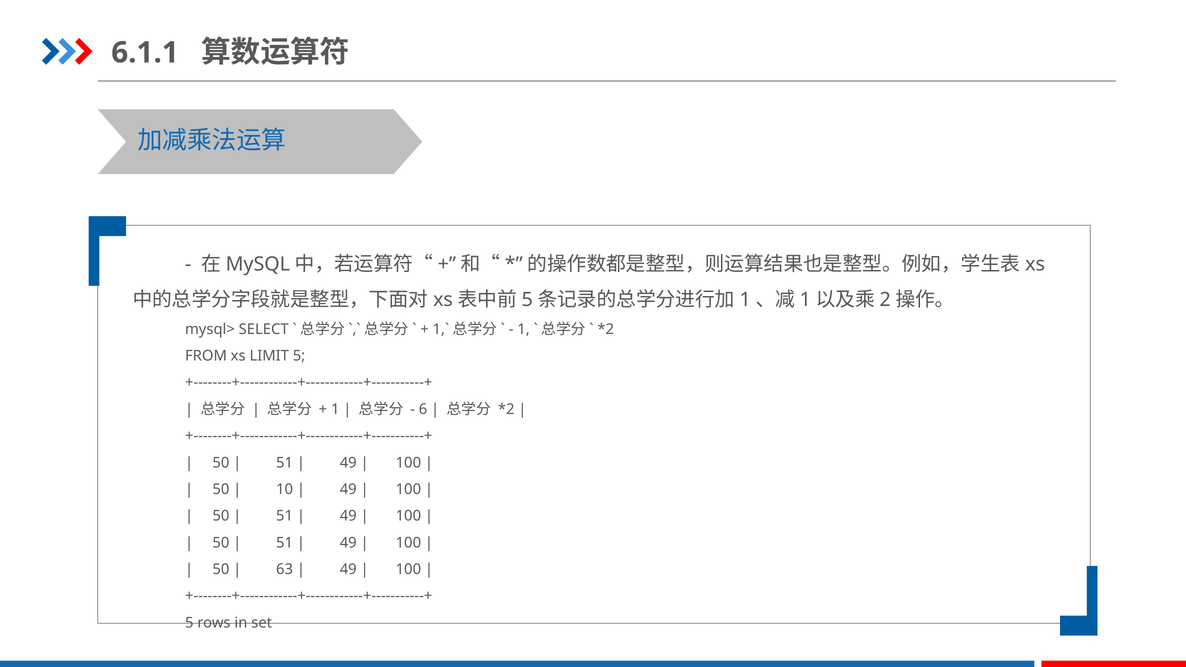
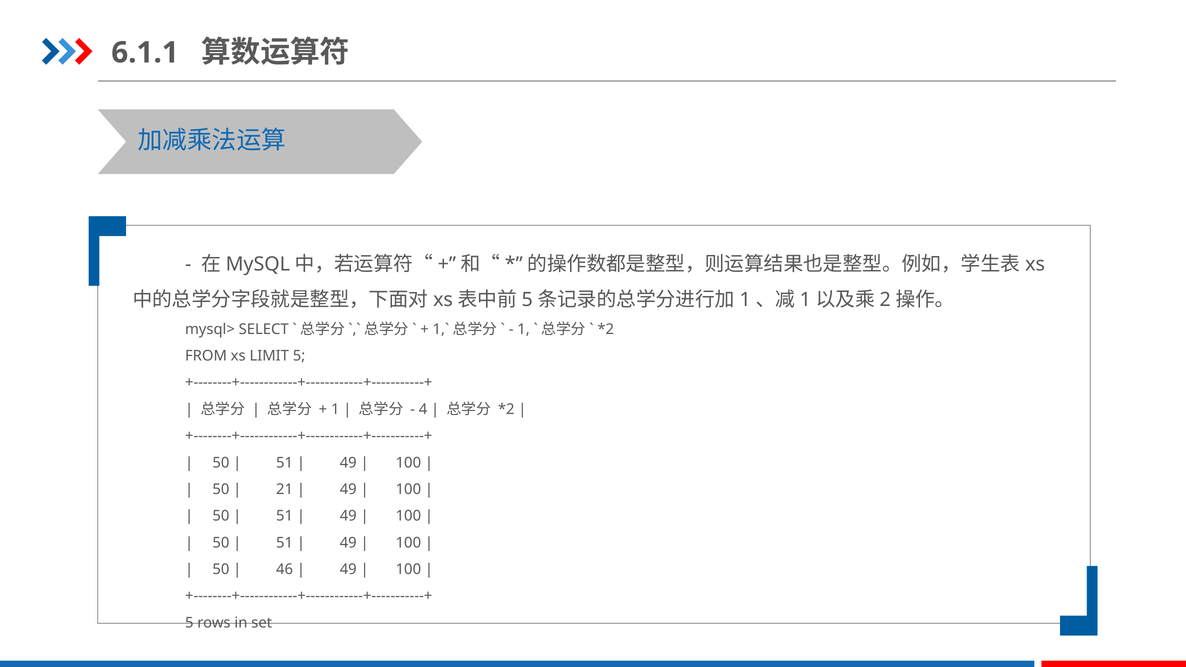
6: 6 -> 4 (423, 409)
10: 10 -> 21 (285, 490)
63: 63 -> 46 (285, 570)
